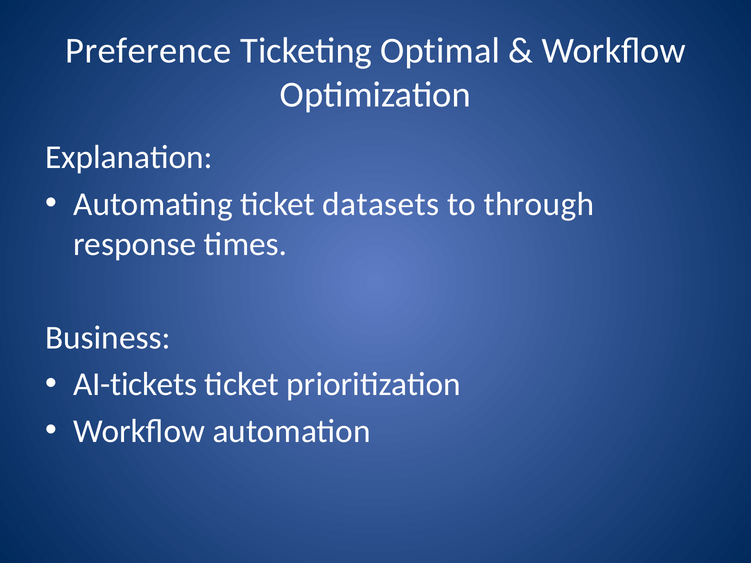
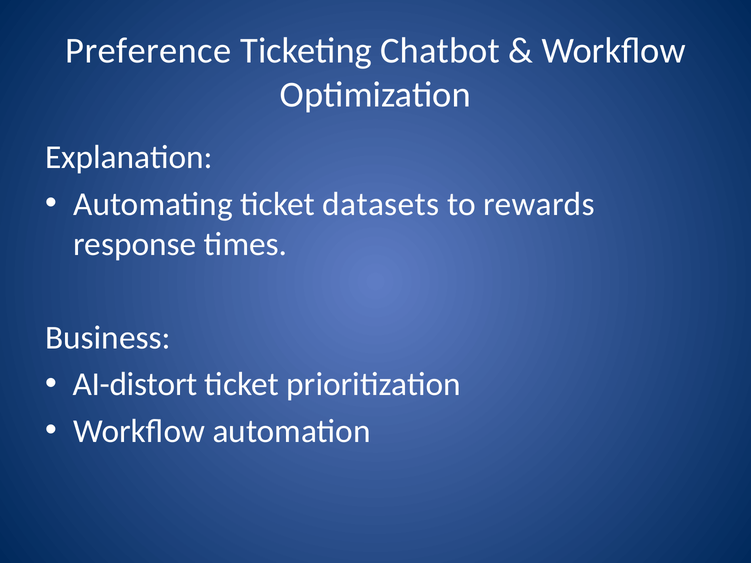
Optimal: Optimal -> Chatbot (440, 51)
through: through -> rewards (539, 204)
AI-tickets: AI-tickets -> AI-distort (135, 385)
